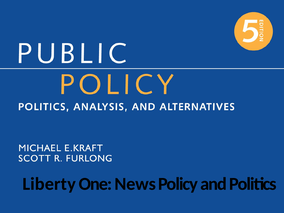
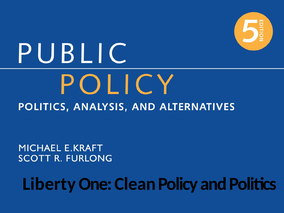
News: News -> Clean (135, 184)
